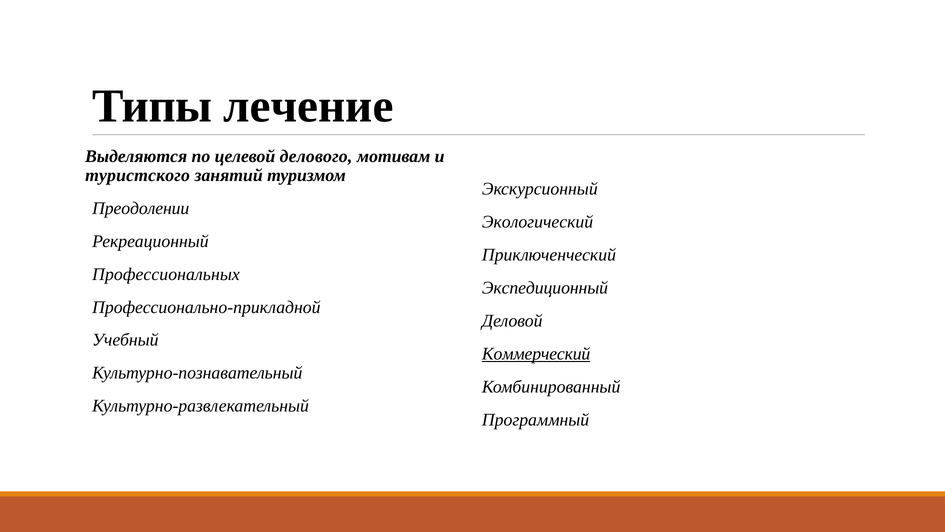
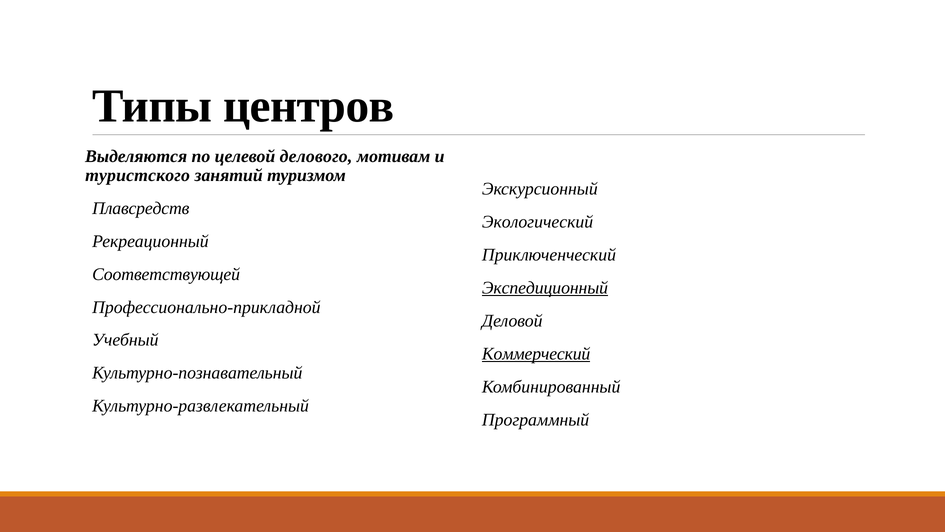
лечение: лечение -> центров (309, 106)
Преодолении: Преодолении -> Плавсредств (141, 208)
Профессиональных: Профессиональных -> Соответствующей (166, 274)
Экспедиционный underline: none -> present (545, 288)
